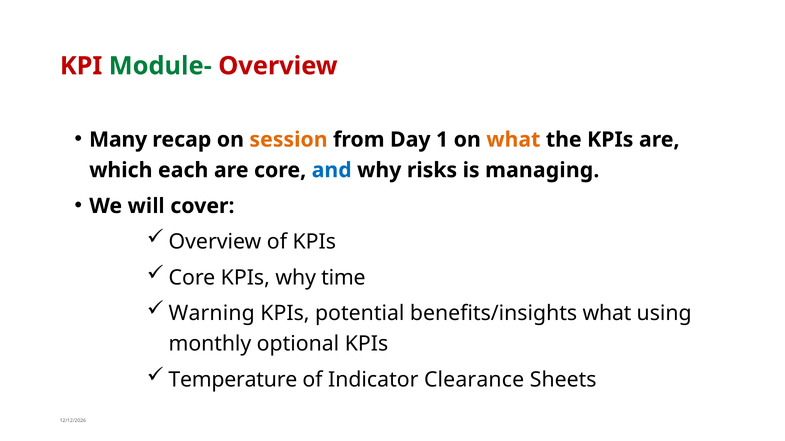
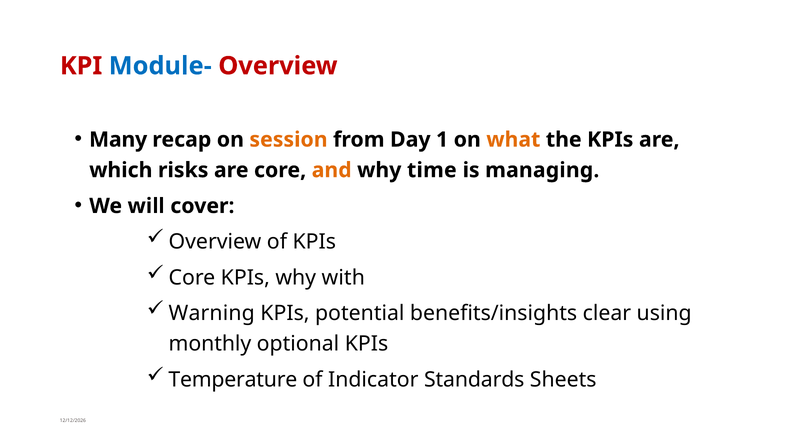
Module- colour: green -> blue (160, 66)
each: each -> risks (183, 170)
and colour: blue -> orange (332, 170)
risks: risks -> time (432, 170)
time: time -> with (343, 278)
benefits/insights what: what -> clear (607, 314)
Clearance: Clearance -> Standards (474, 380)
